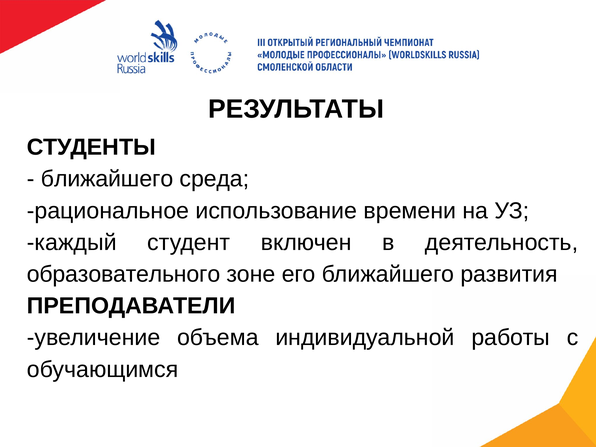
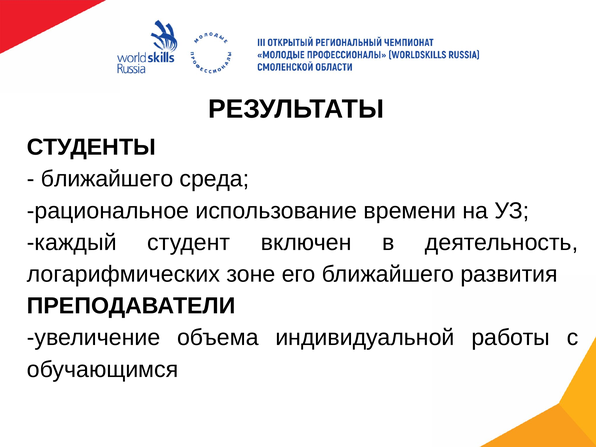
образовательного: образовательного -> логарифмических (124, 274)
